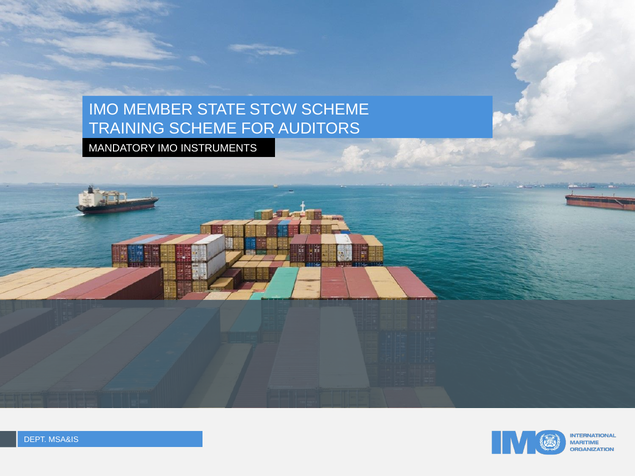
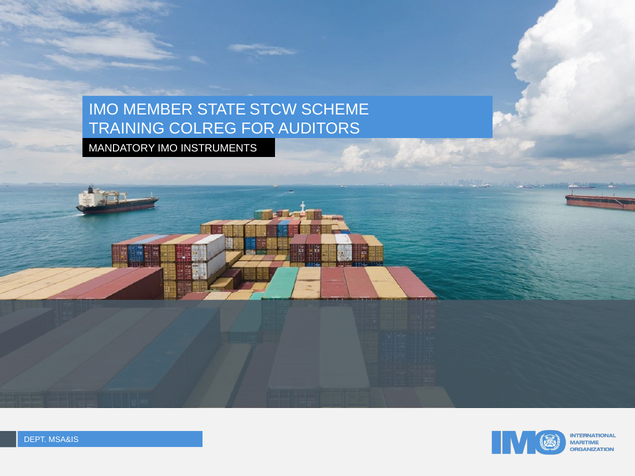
TRAINING SCHEME: SCHEME -> COLREG (203, 129)
